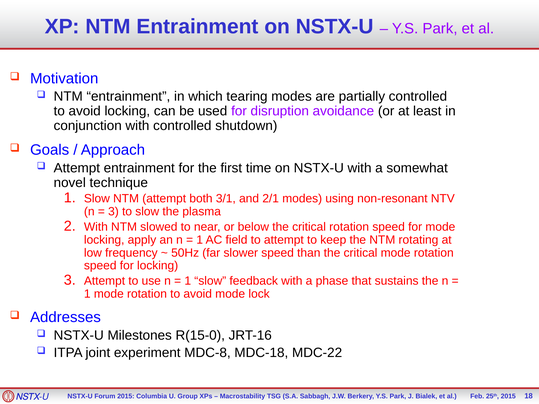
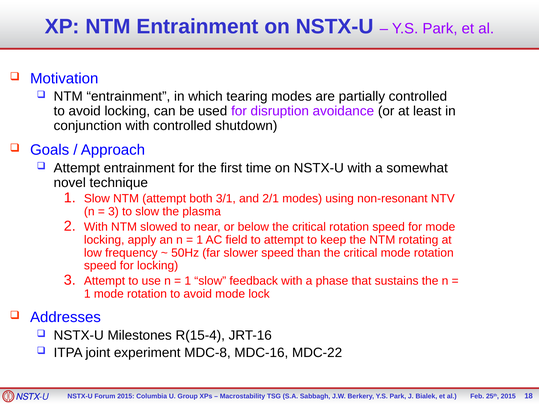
R(15-0: R(15-0 -> R(15-4 (200, 336)
MDC-18: MDC-18 -> MDC-16 (261, 353)
